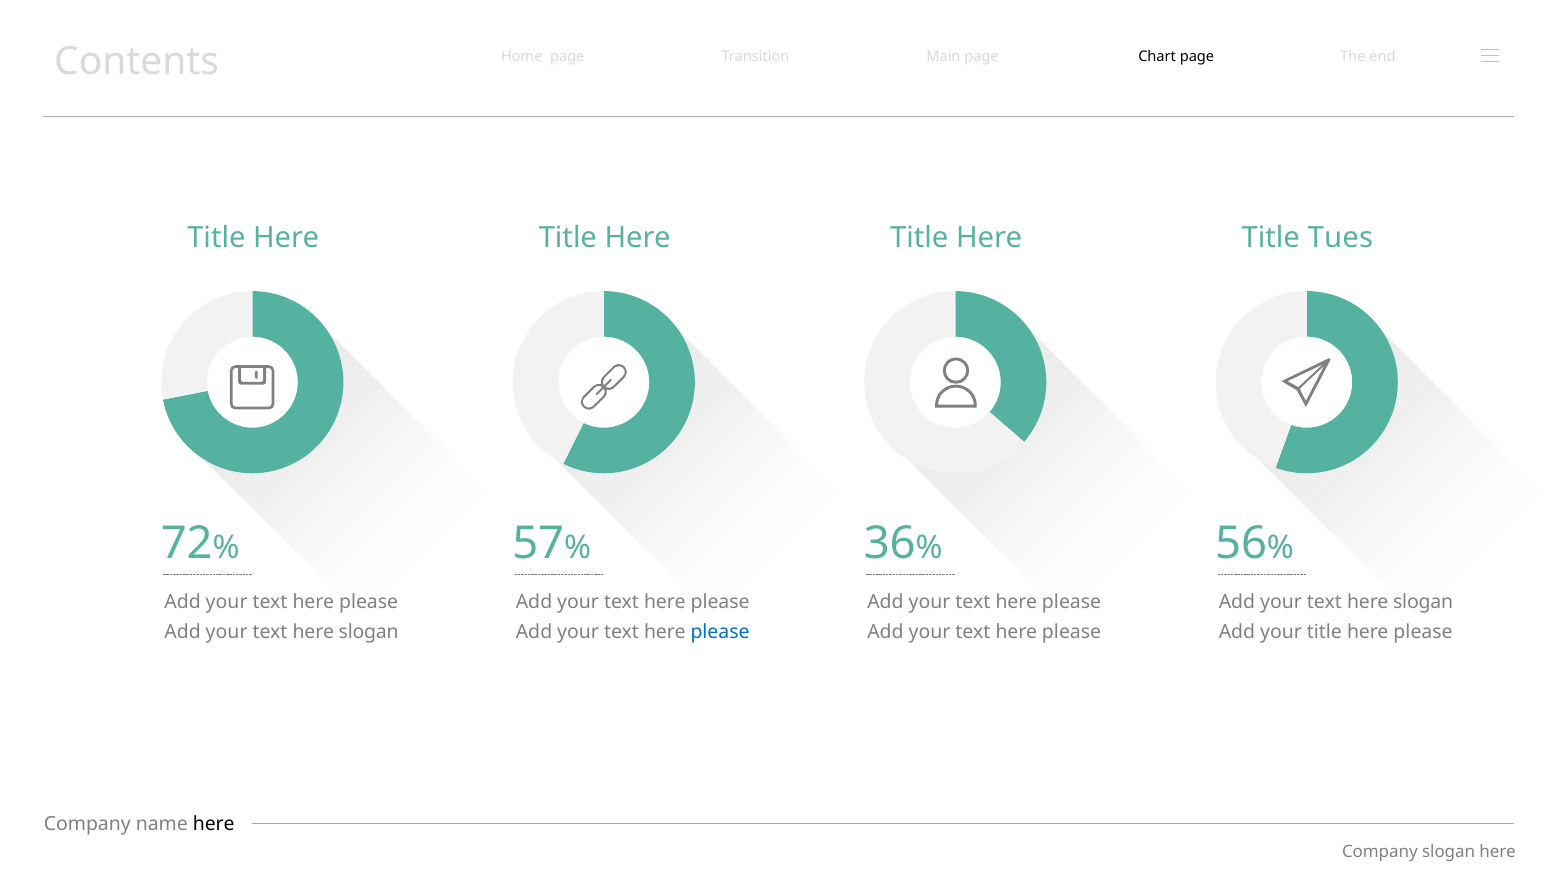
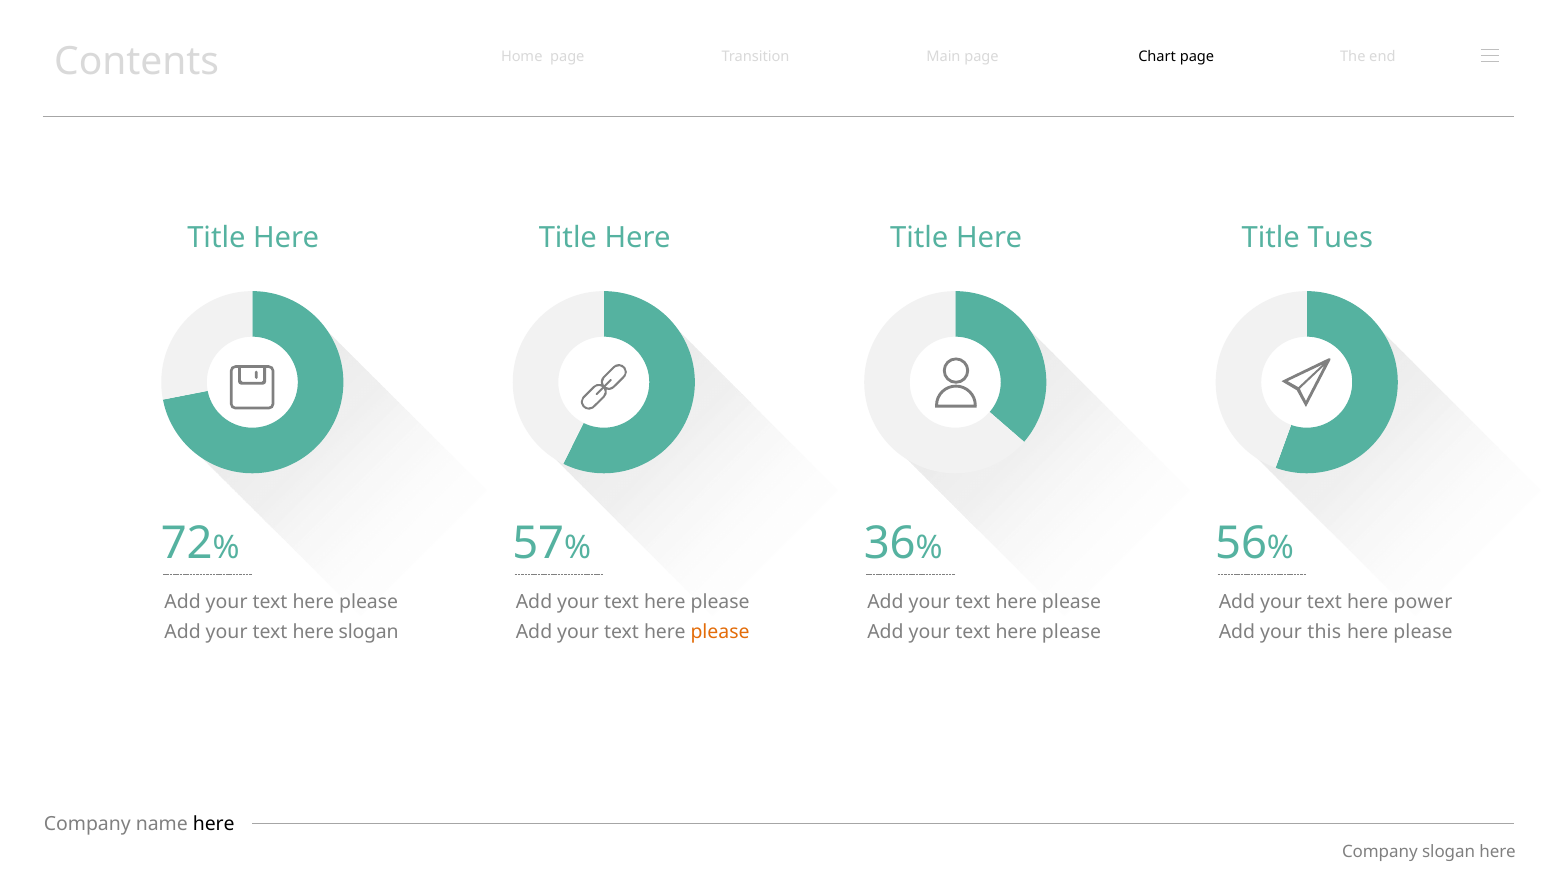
slogan: slogan -> power (1423, 602)
please colour: blue -> orange (720, 632)
your title: title -> this (1324, 632)
